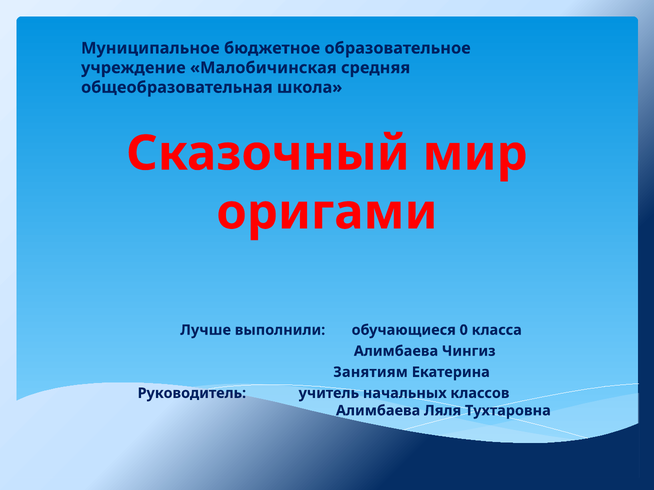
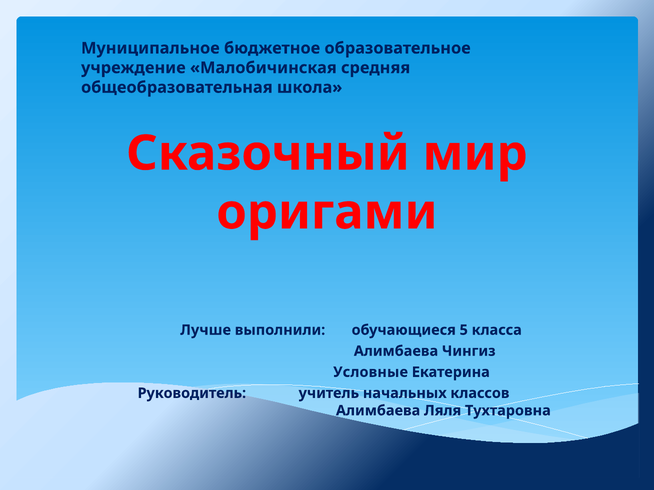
0: 0 -> 5 (464, 330)
Занятиям: Занятиям -> Условные (371, 372)
